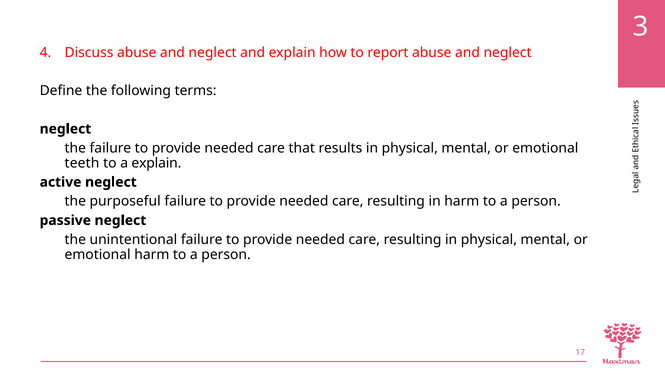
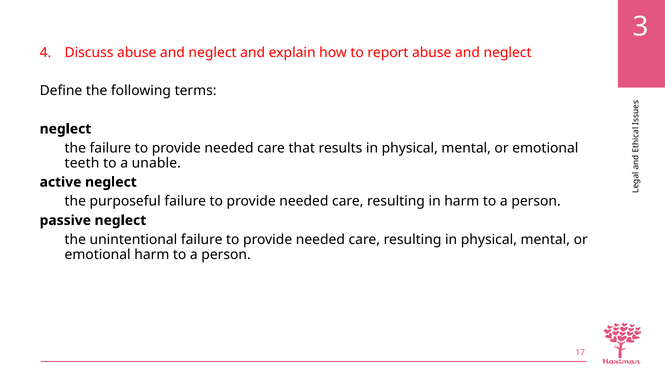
a explain: explain -> unable (156, 163)
